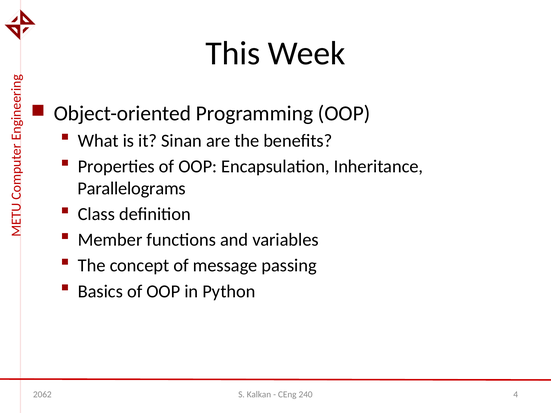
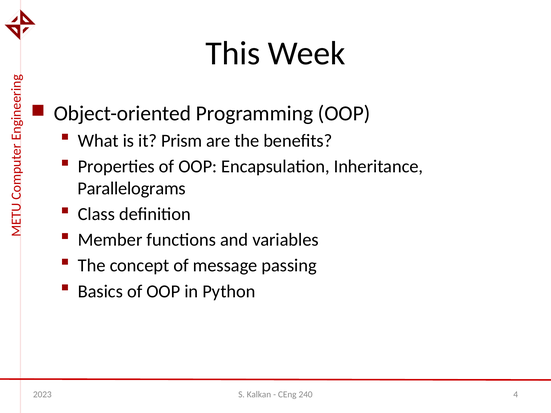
Sinan: Sinan -> Prism (182, 141)
2062: 2062 -> 2023 (42, 395)
